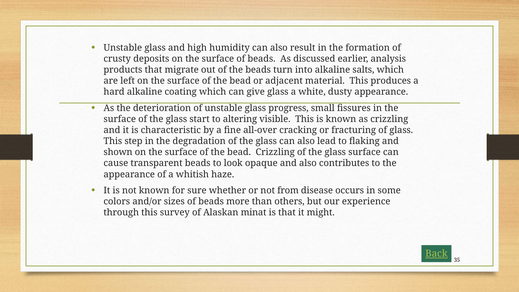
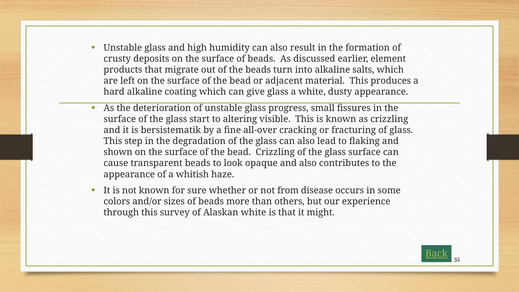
analysis: analysis -> element (388, 59)
characteristic: characteristic -> bersistematik (171, 130)
Alaskan minat: minat -> white (254, 213)
